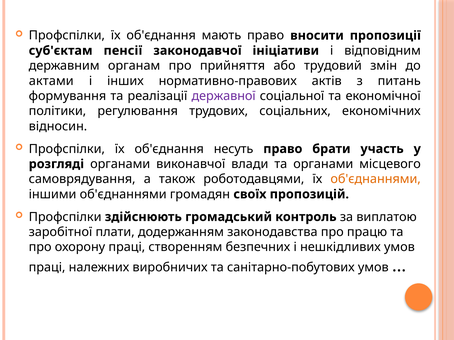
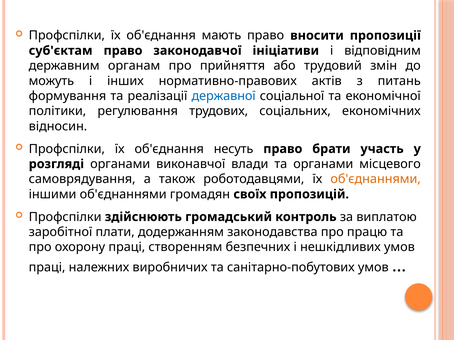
суб'єктам пенсії: пенсії -> право (123, 51)
актами: актами -> можуть (51, 81)
державної colour: purple -> blue (224, 96)
